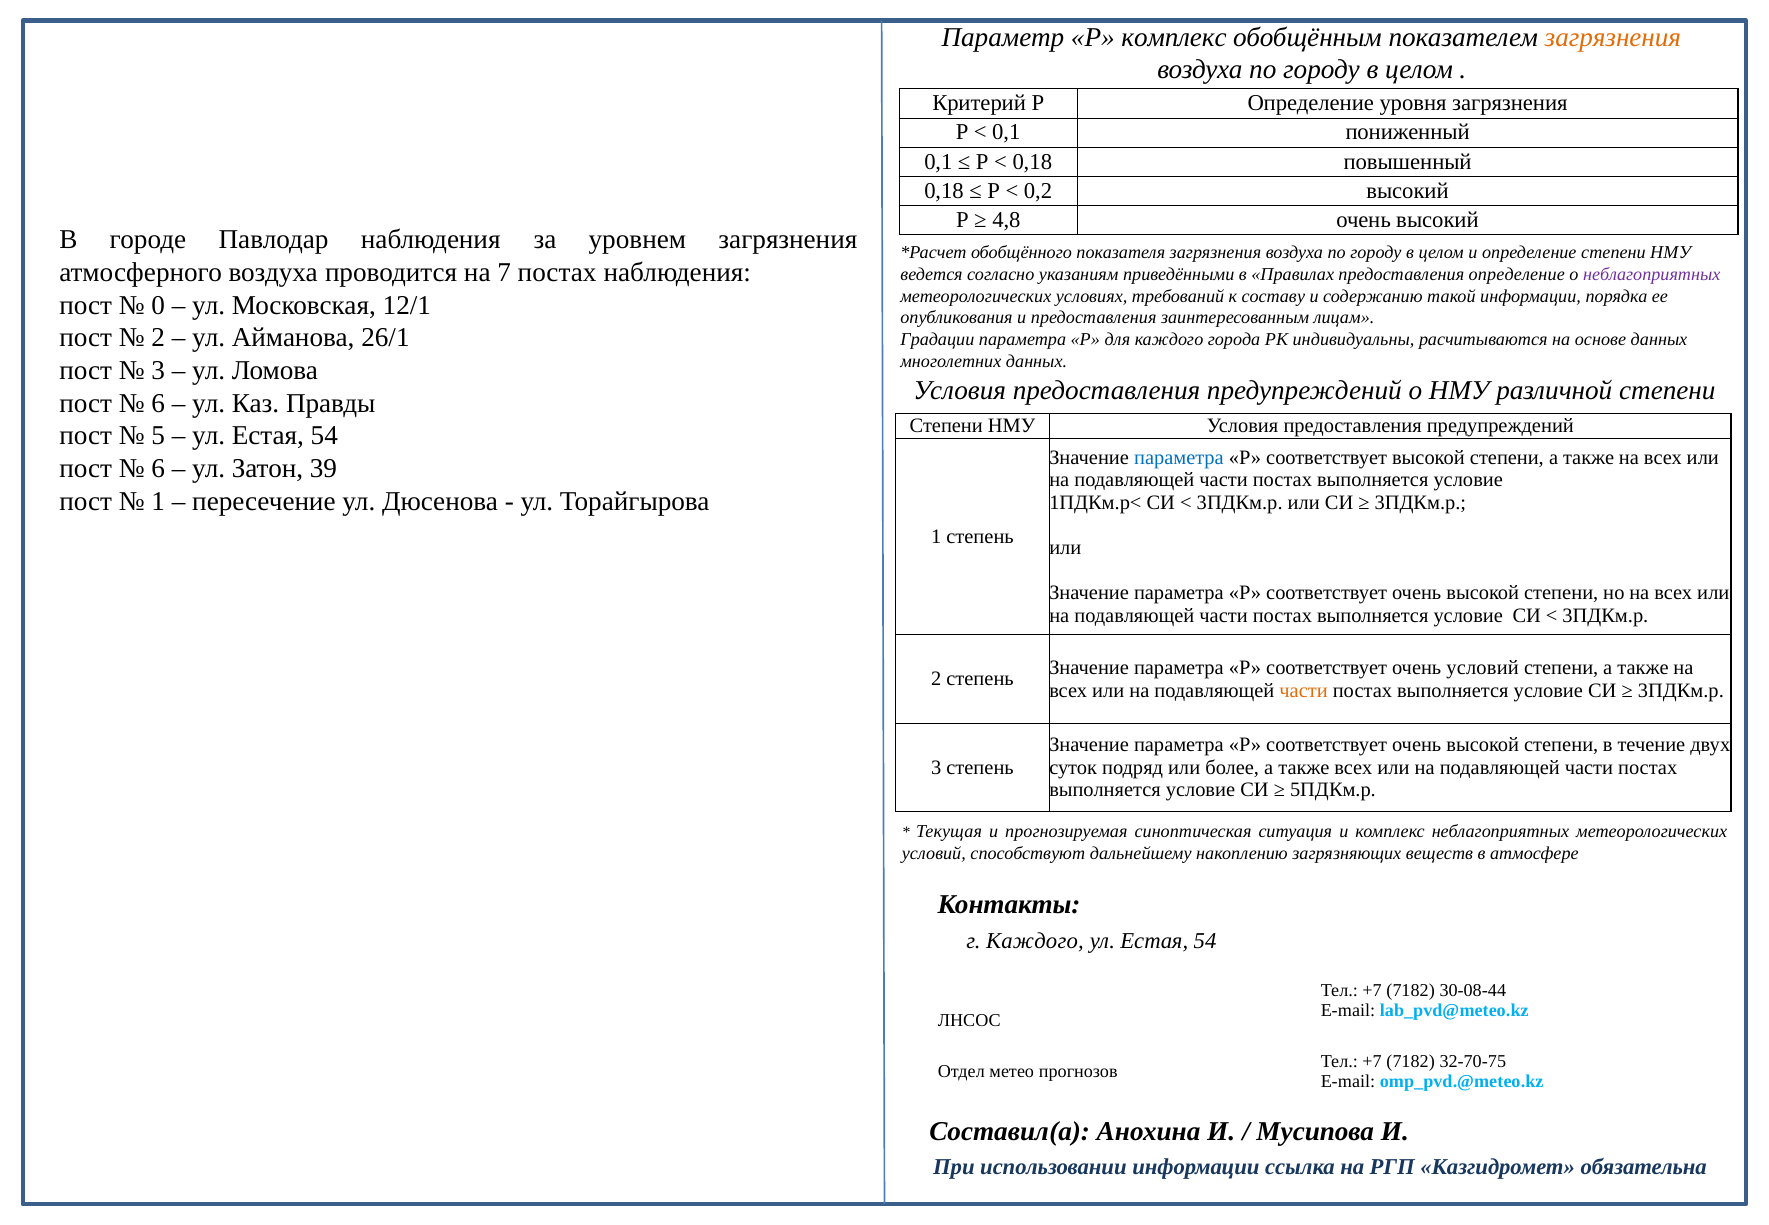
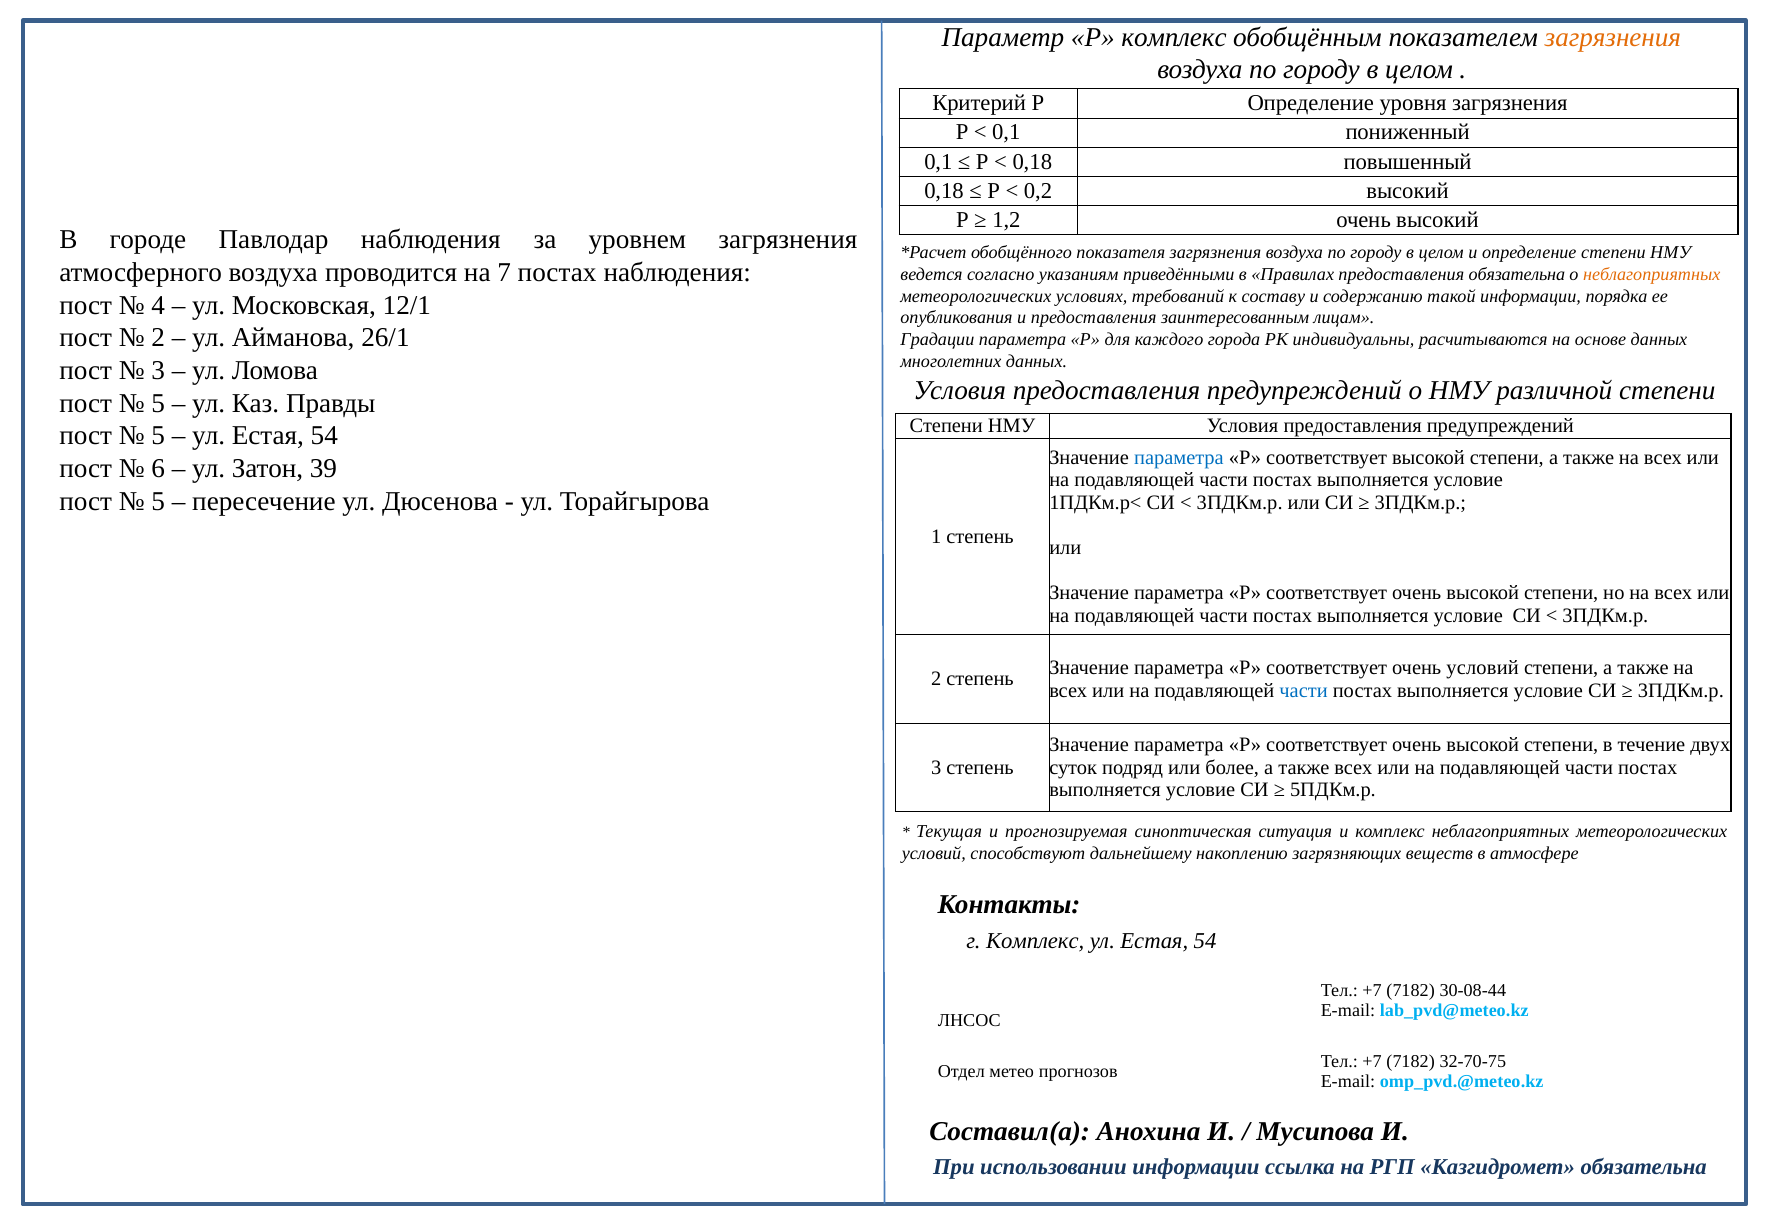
4,8: 4,8 -> 1,2 (1006, 220)
предоставления определение: определение -> обязательна (1517, 274)
неблагоприятных colour: purple -> orange (1652, 274)
0: 0 -> 4 (158, 305)
6: 6 -> 5 (158, 403)
1: 1 -> 5 (158, 501)
части colour: orange -> blue (1304, 690)
г Каждого: Каждого -> Комплекс (1035, 940)
